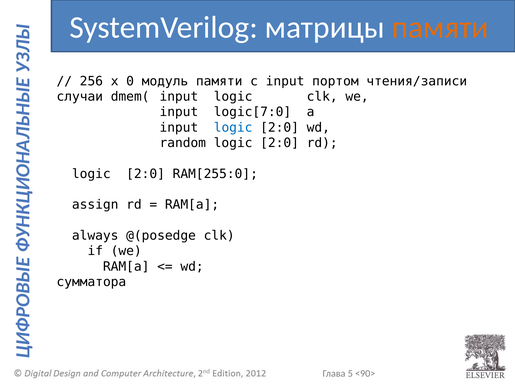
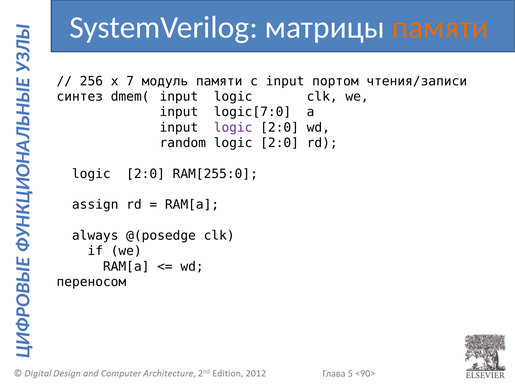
0: 0 -> 7 (130, 81)
случаи: случаи -> синтез (80, 97)
logic colour: blue -> purple (233, 128)
сумматора: сумматора -> переносом (91, 282)
